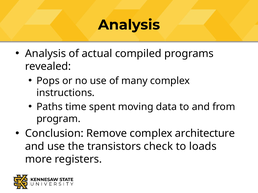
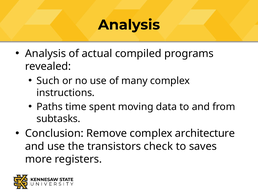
Pops: Pops -> Such (48, 81)
program: program -> subtasks (58, 119)
loads: loads -> saves (203, 147)
